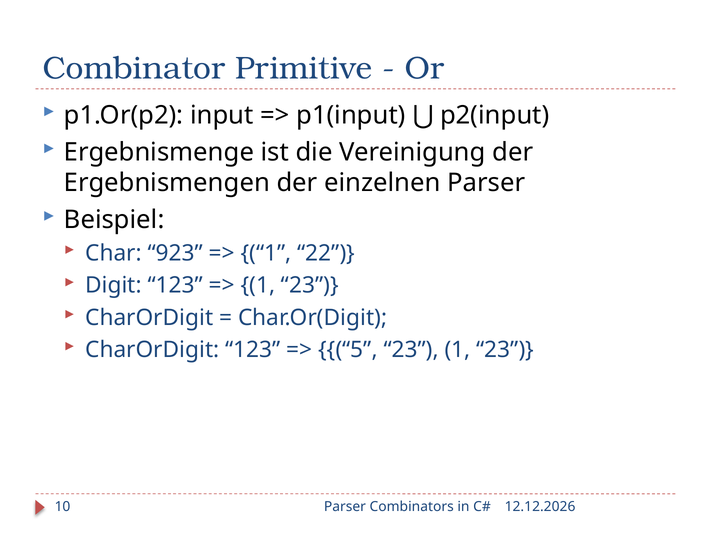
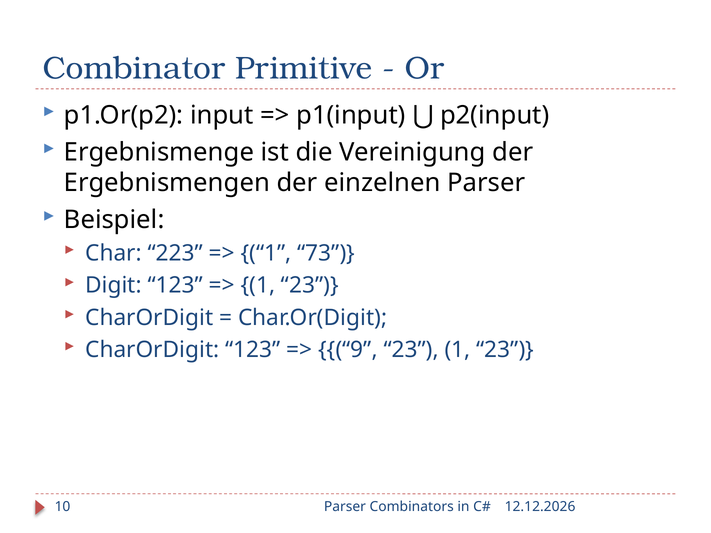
923: 923 -> 223 (175, 253)
22: 22 -> 73 (326, 253)
5: 5 -> 9 (348, 350)
